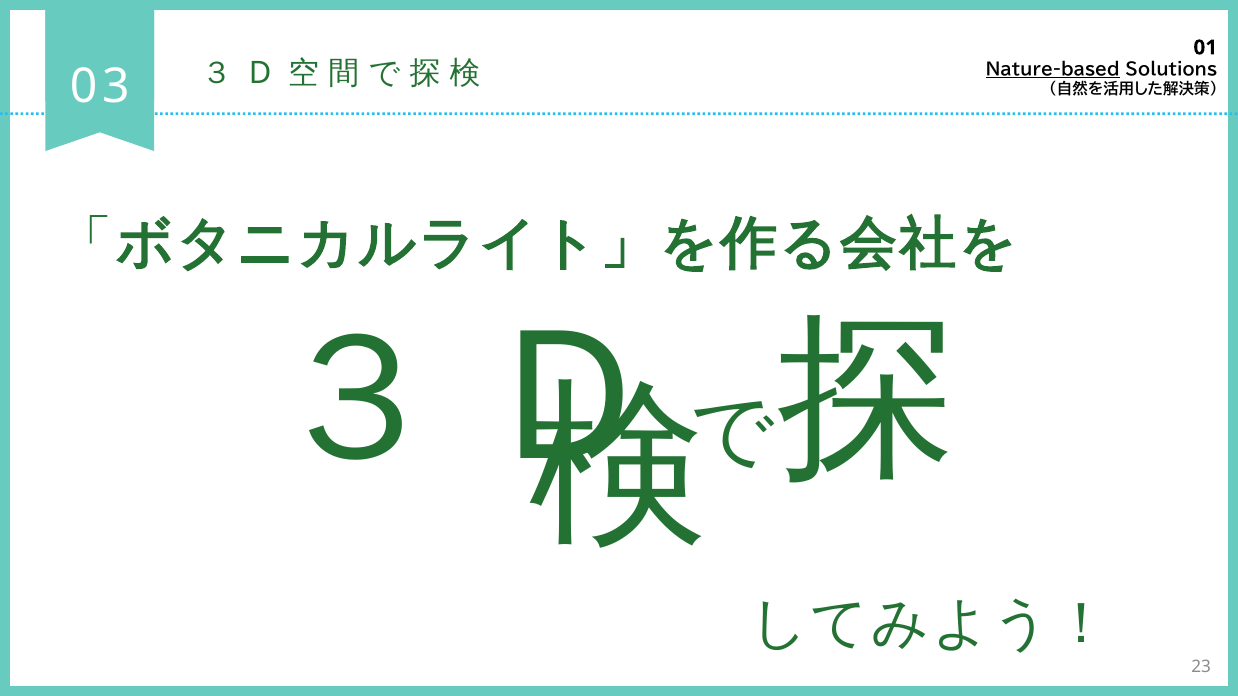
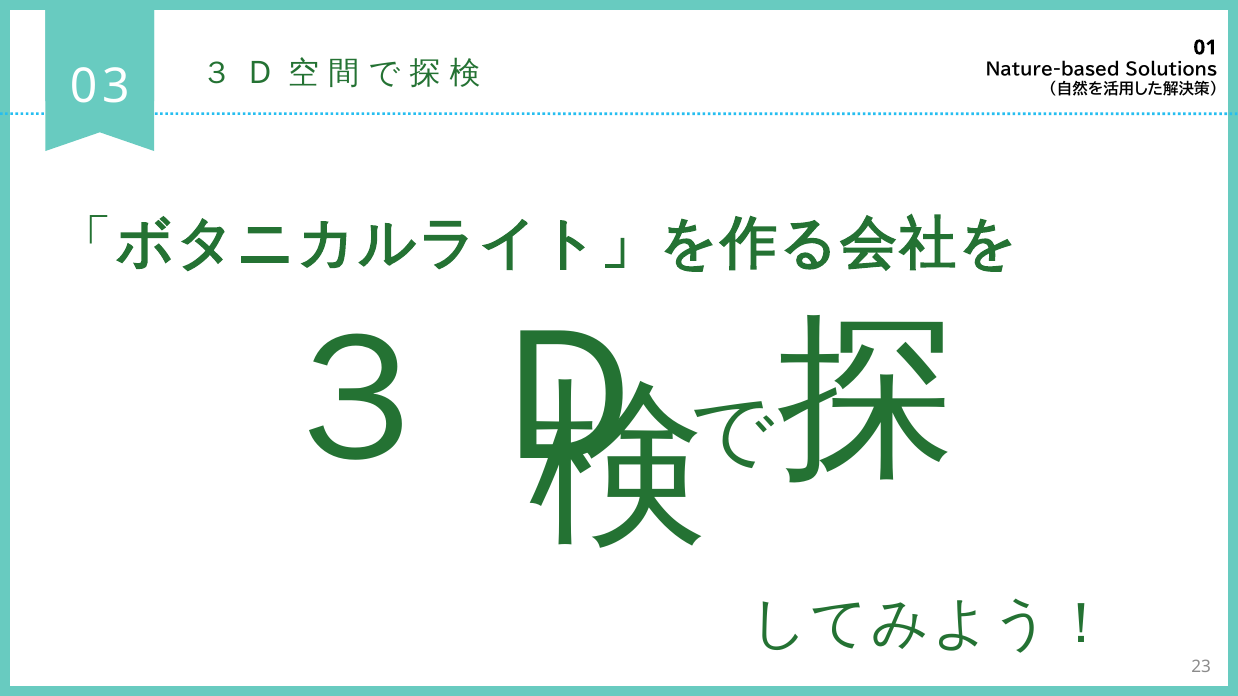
Nature-based underline: present -> none (1053, 70)
